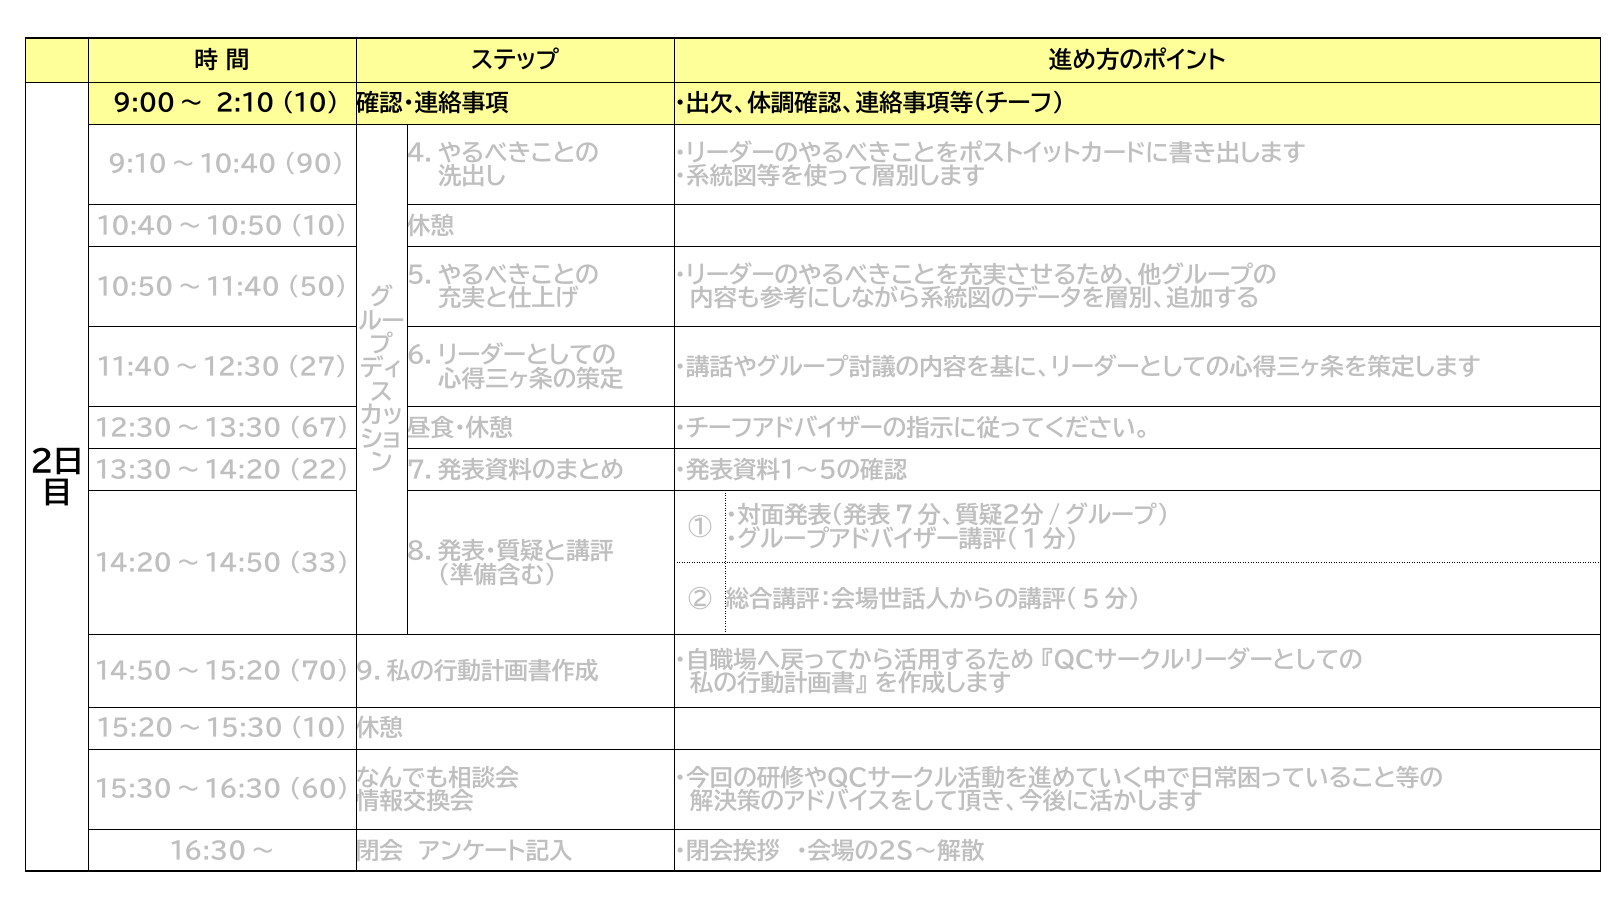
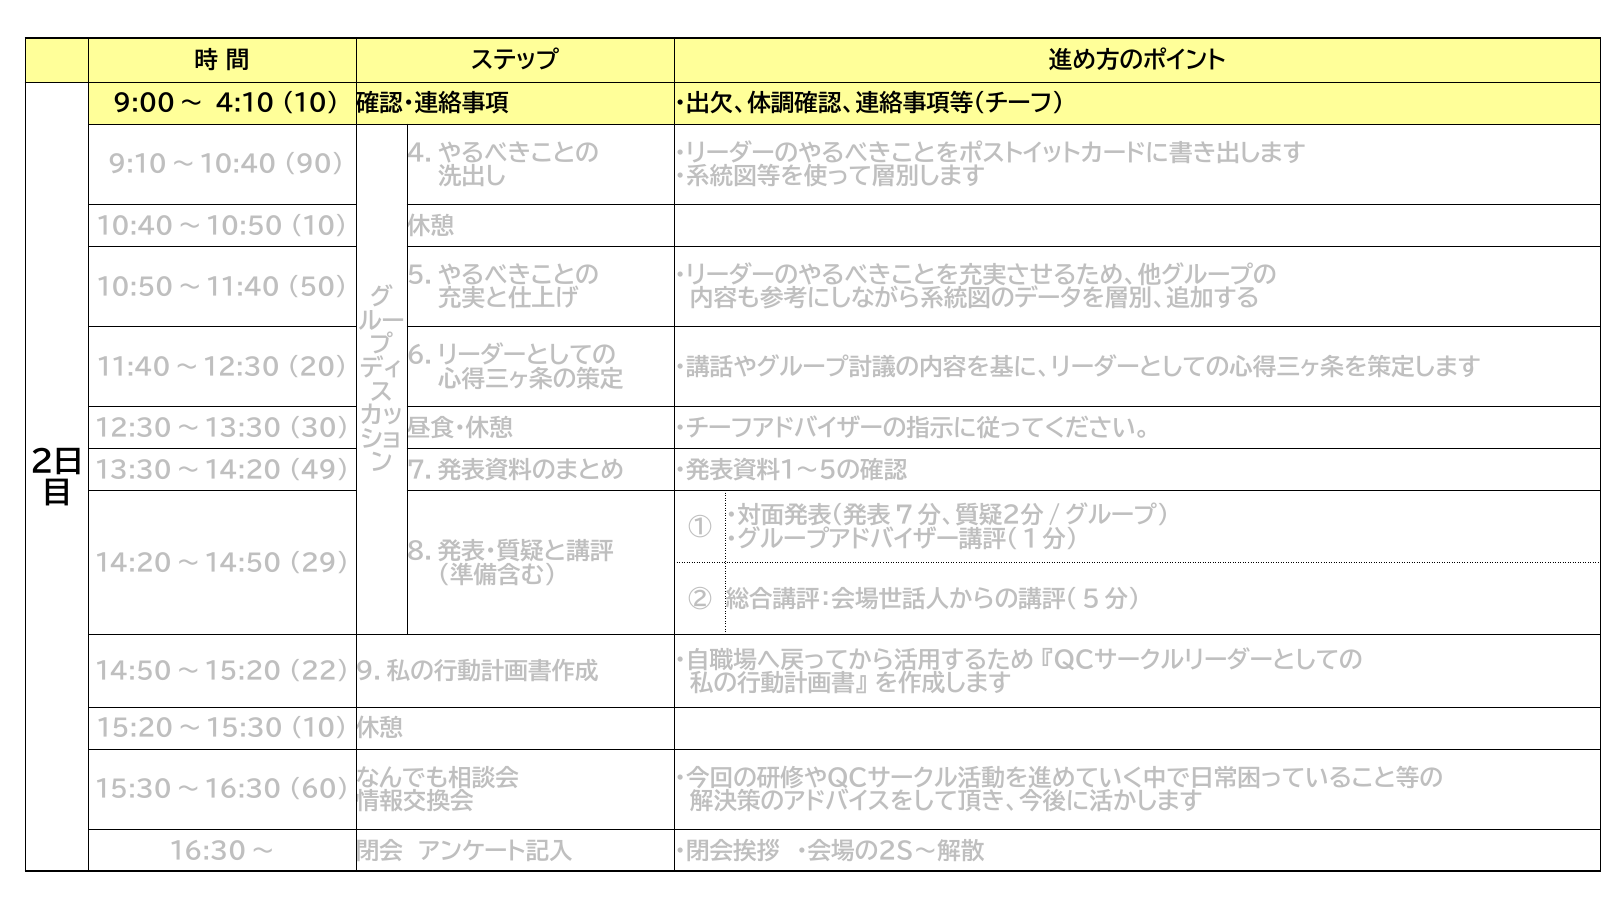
2:10: 2:10 -> 4:10 (245, 104)
27: 27 -> 20 (317, 368)
67: 67 -> 30 (319, 429)
22: 22 -> 49 (319, 471)
33: 33 -> 29 (319, 564)
70: 70 -> 22 (319, 672)
